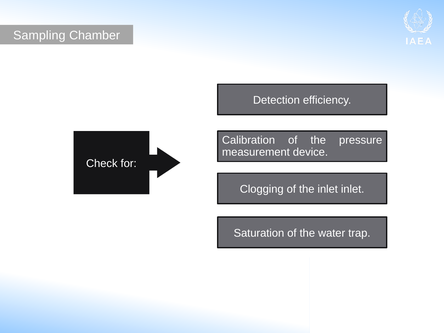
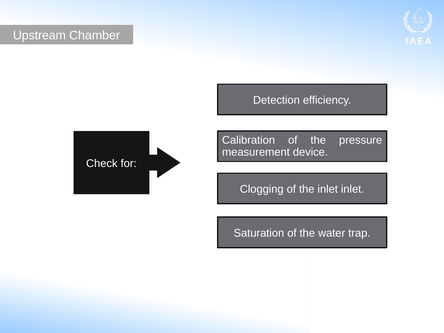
Sampling: Sampling -> Upstream (39, 36)
